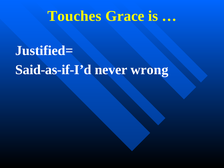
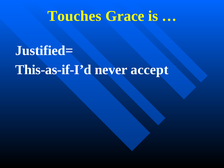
Said-as-if-I’d: Said-as-if-I’d -> This-as-if-I’d (53, 70)
wrong: wrong -> accept (150, 70)
